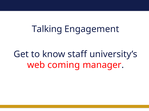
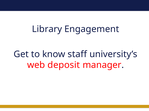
Talking: Talking -> Library (47, 29)
coming: coming -> deposit (64, 65)
